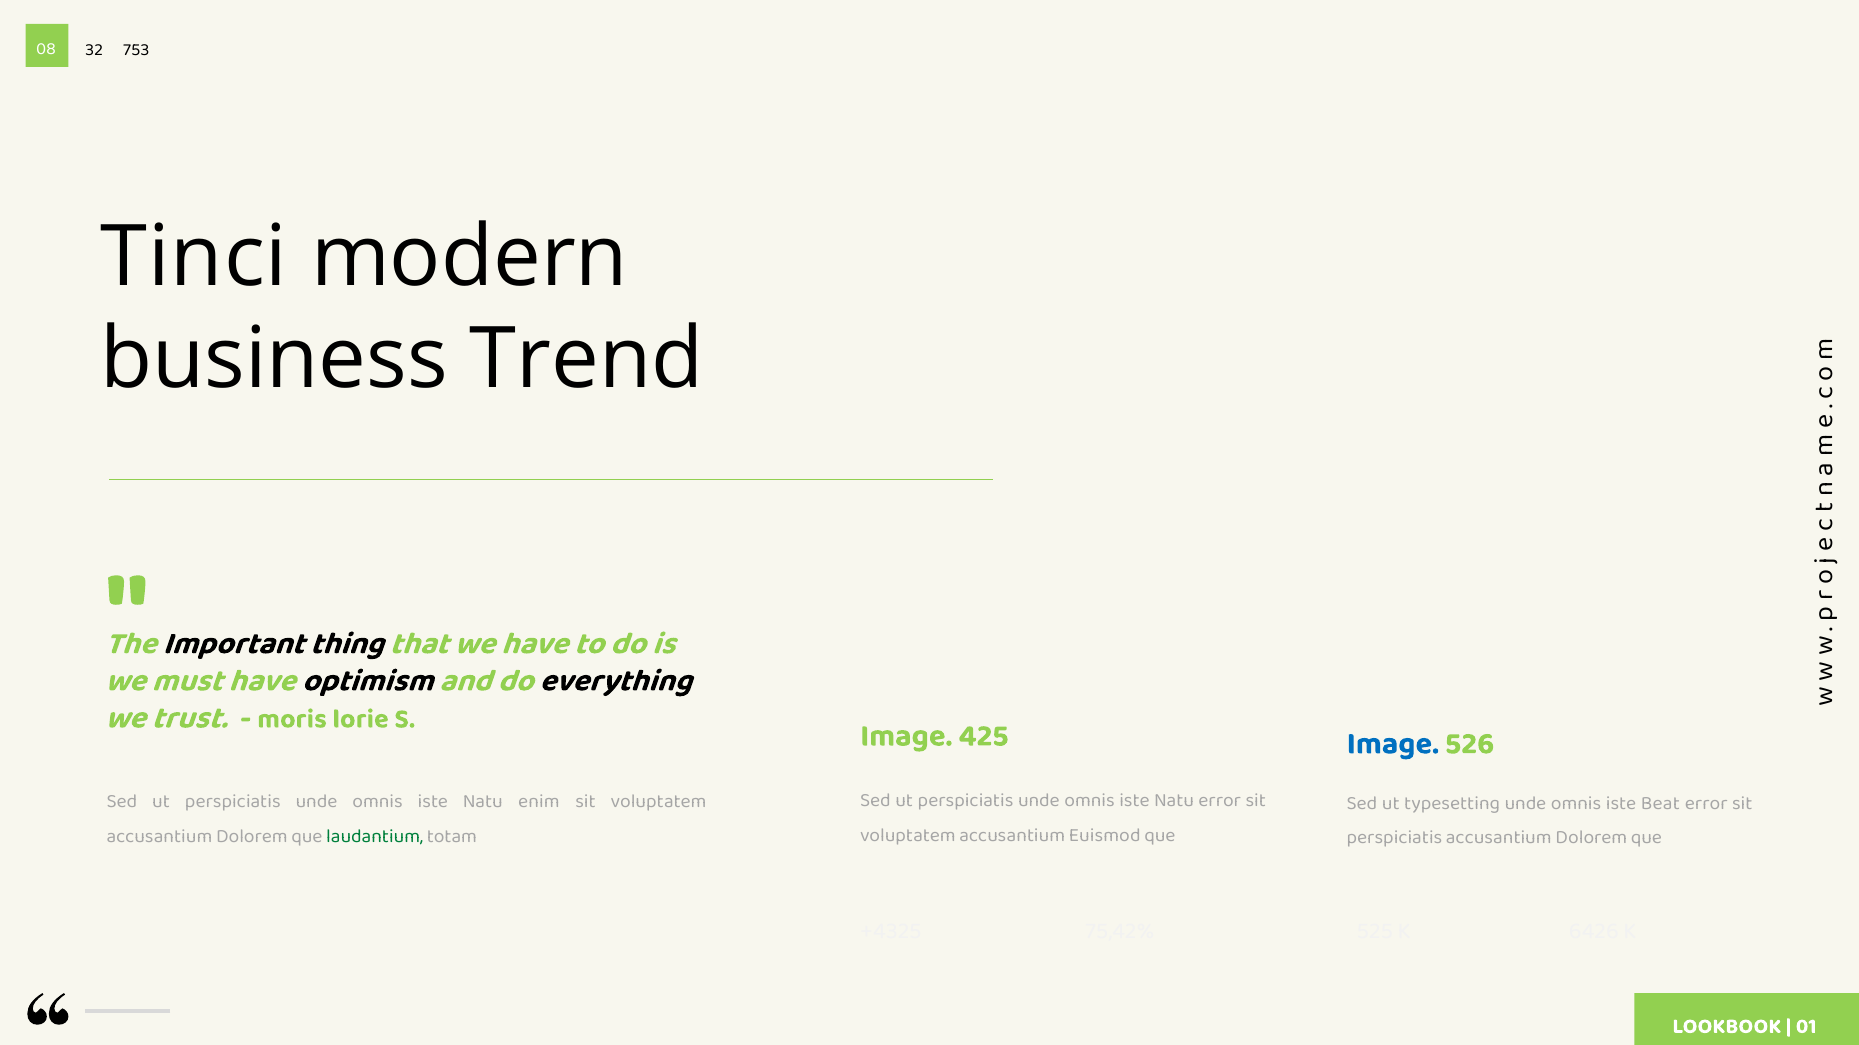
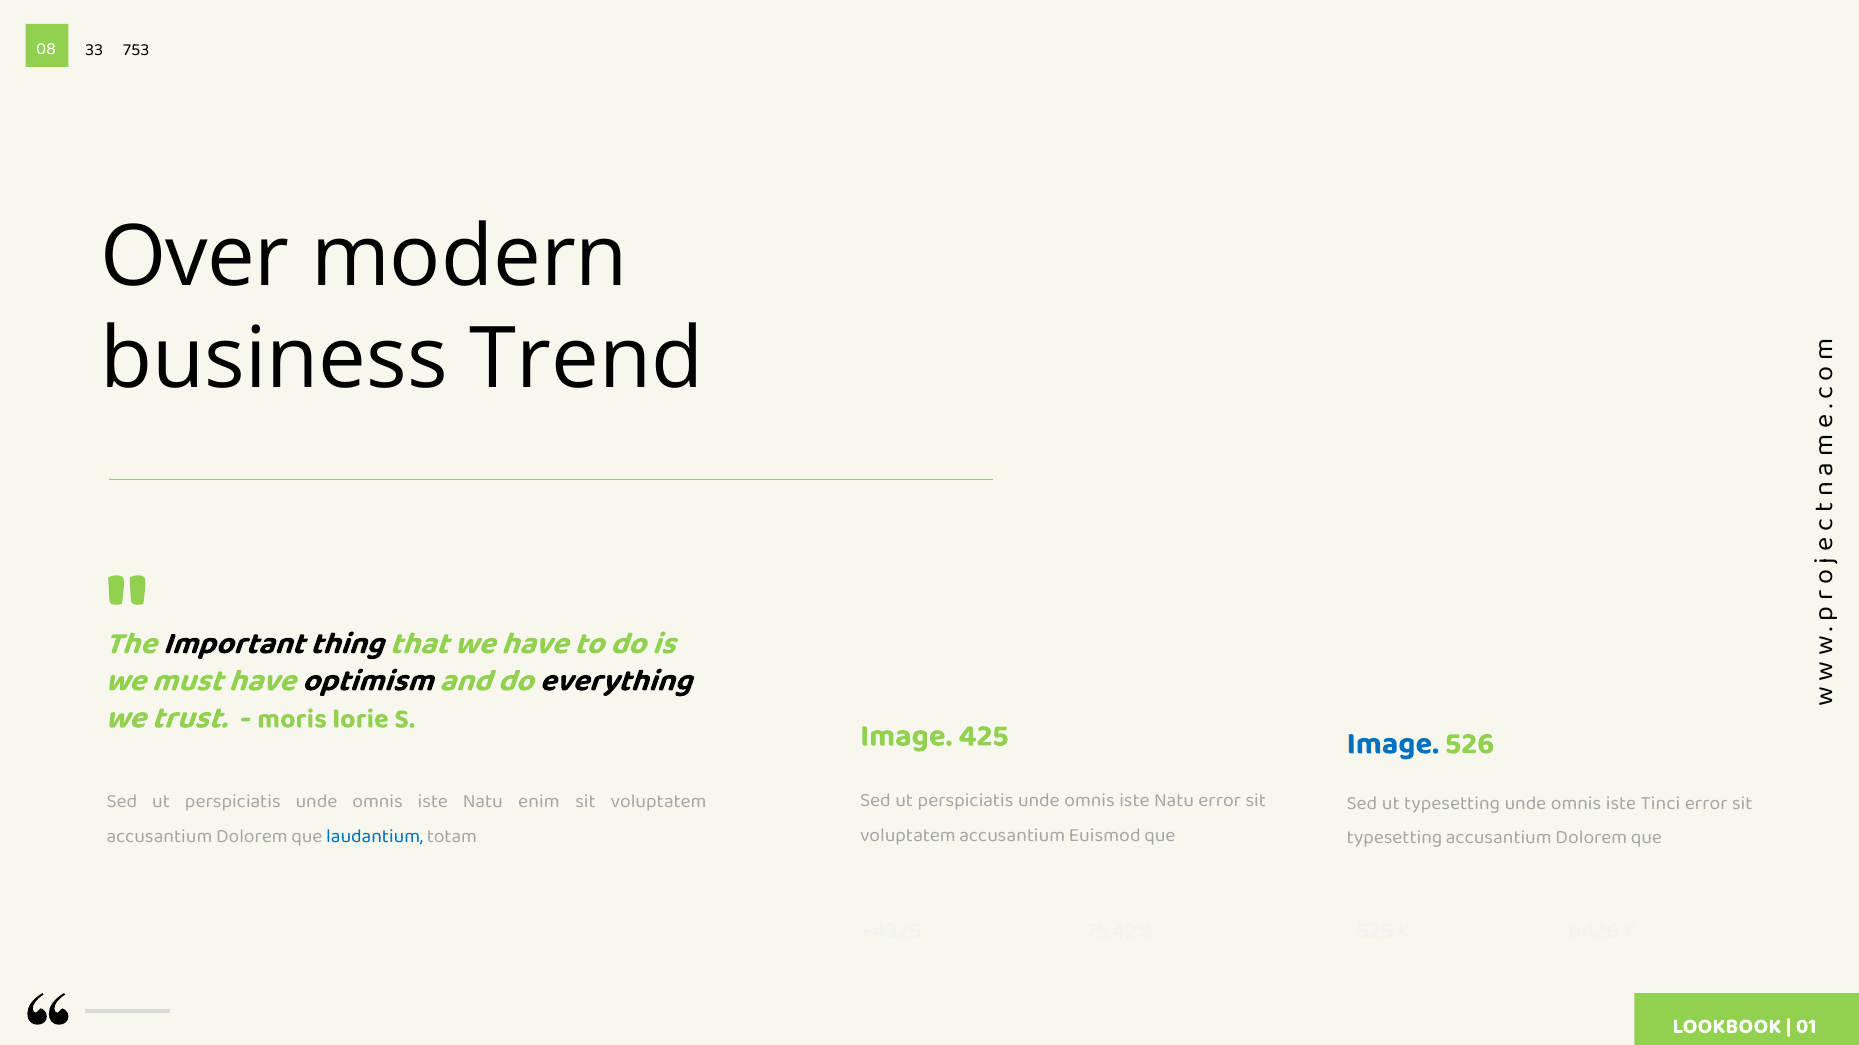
32: 32 -> 33 (94, 49)
Tinci: Tinci -> Over (195, 258)
Beat: Beat -> Tinci (1660, 803)
laudantium colour: green -> blue (375, 837)
perspiciatis: perspiciatis -> typesetting (1395, 838)
